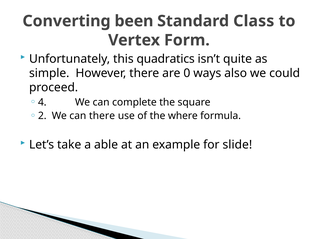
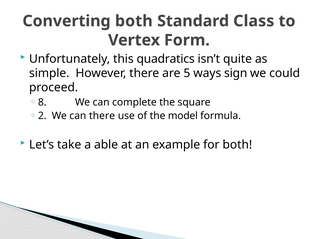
Converting been: been -> both (134, 21)
0: 0 -> 5 (187, 73)
also: also -> sign (236, 73)
4: 4 -> 8 (42, 102)
where: where -> model (183, 116)
for slide: slide -> both (237, 144)
